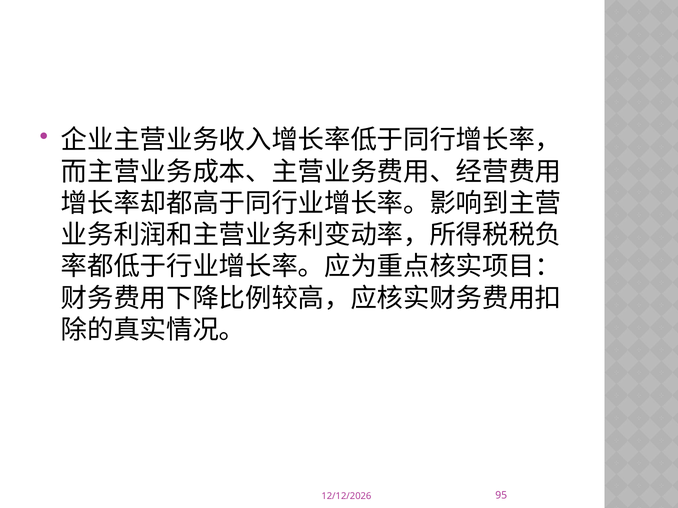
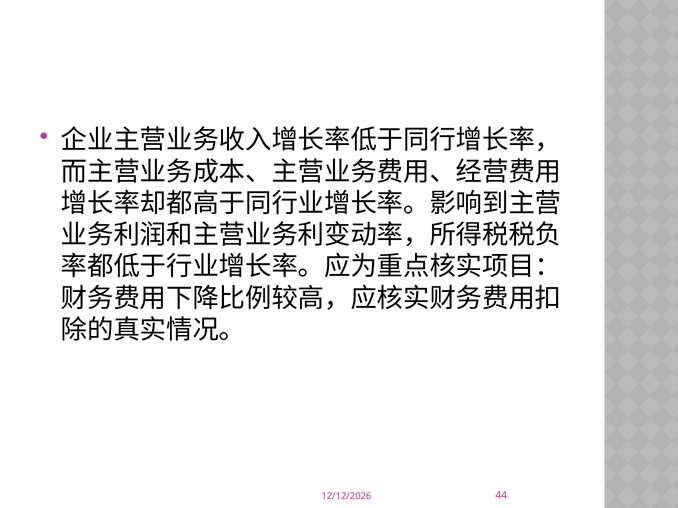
95: 95 -> 44 (501, 496)
